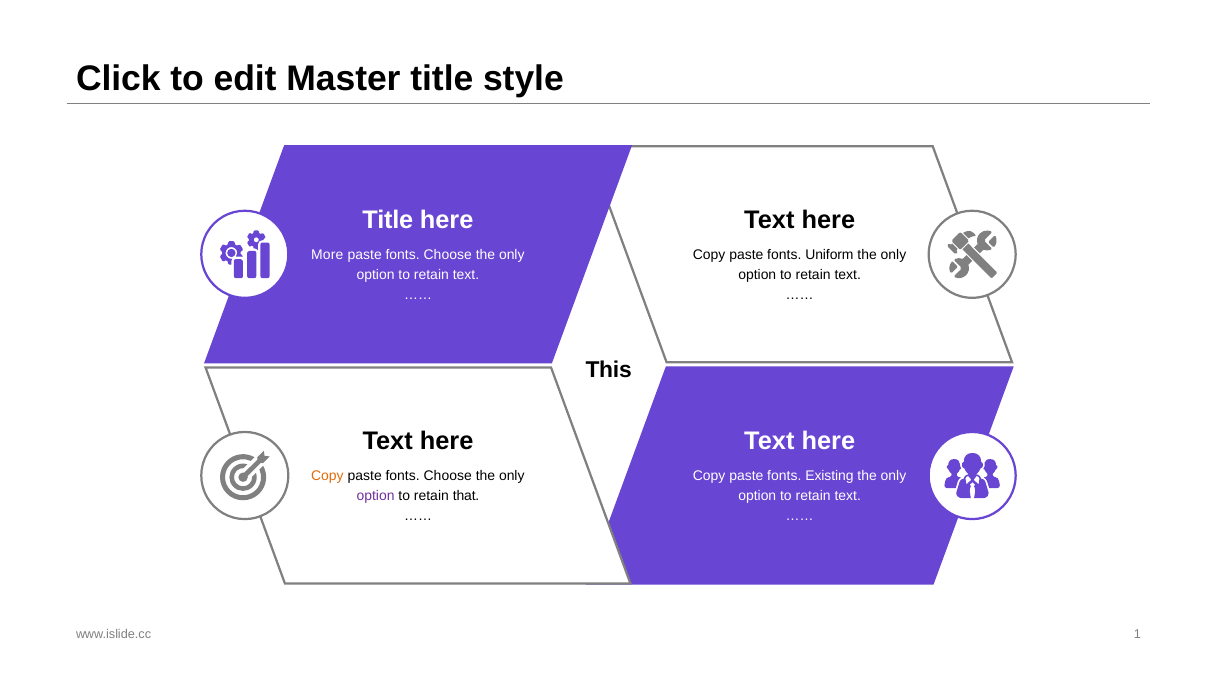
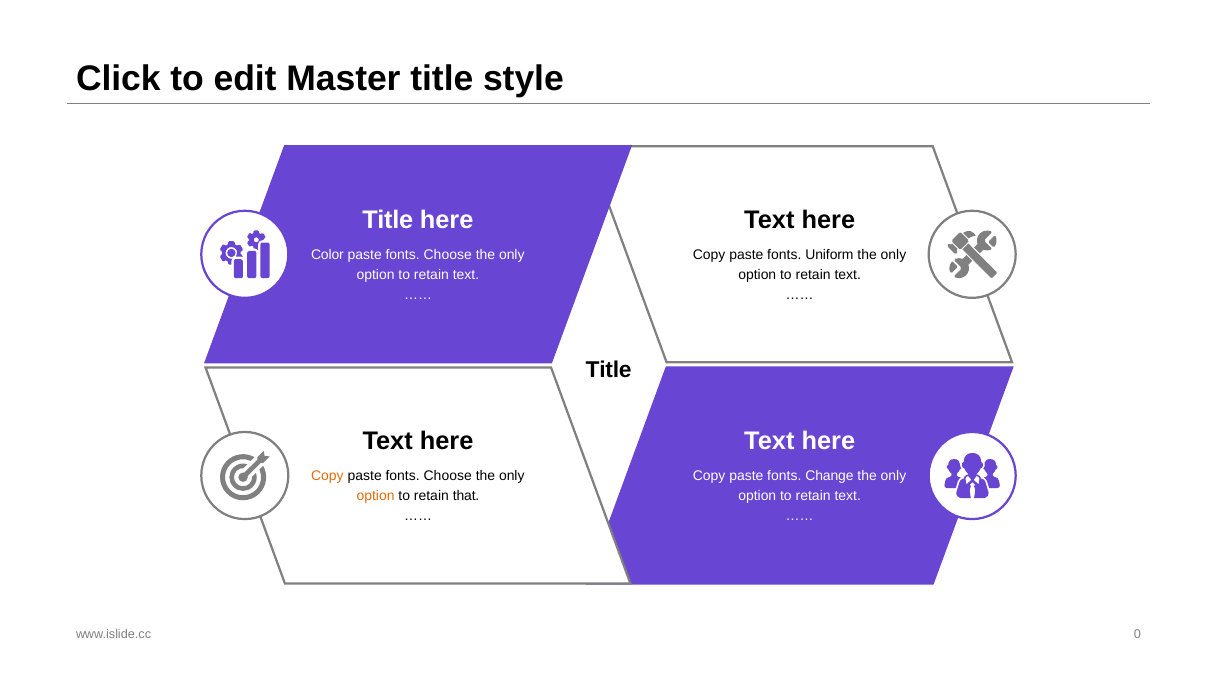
More: More -> Color (327, 255)
This: This -> Title (609, 370)
Existing: Existing -> Change (829, 476)
option colour: purple -> orange (376, 496)
1: 1 -> 0 (1137, 634)
